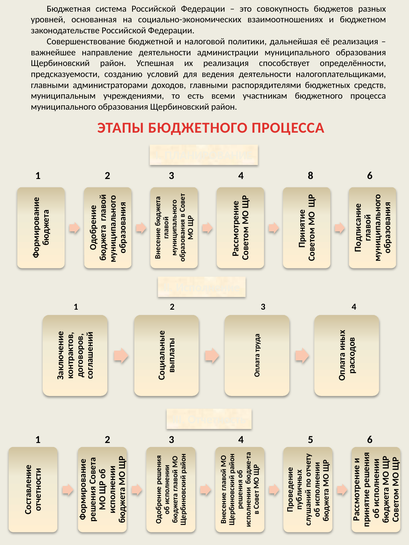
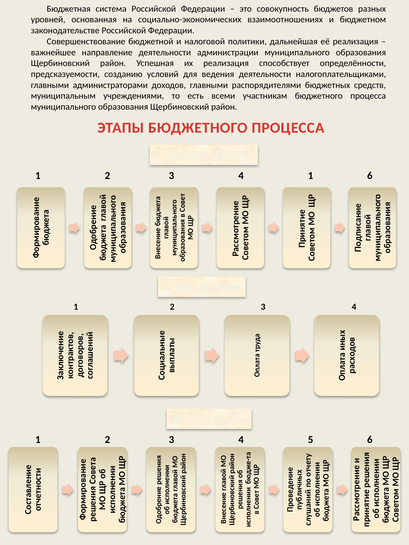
4 8: 8 -> 1 (311, 176)
